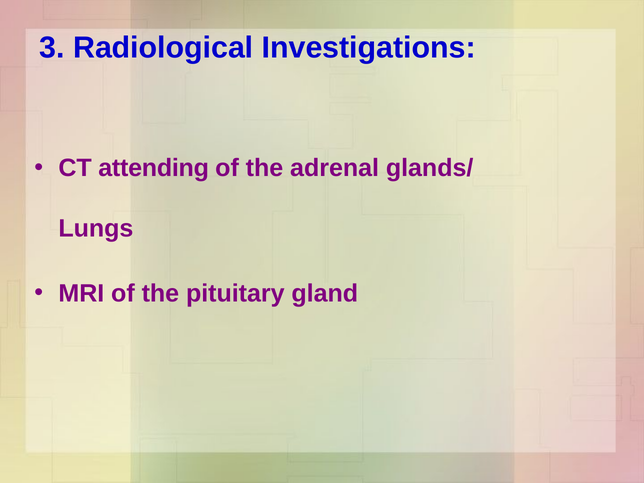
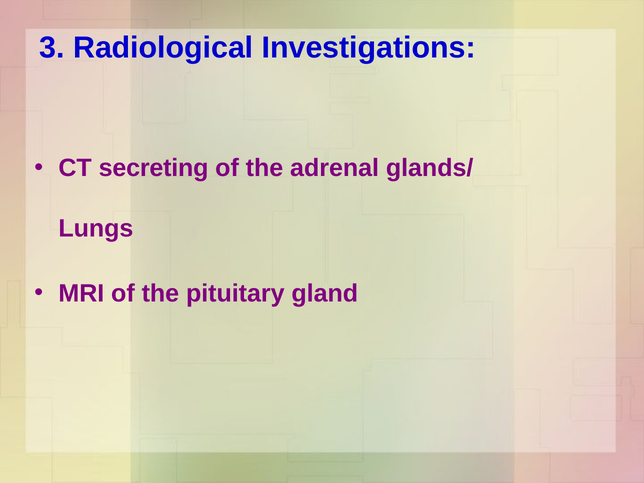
attending: attending -> secreting (154, 168)
